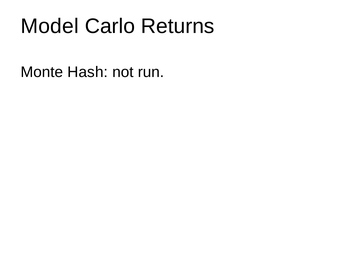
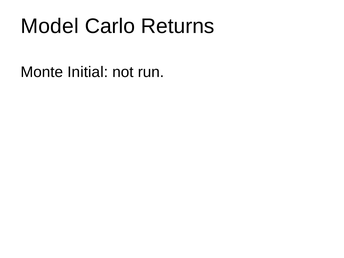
Hash: Hash -> Initial (88, 72)
